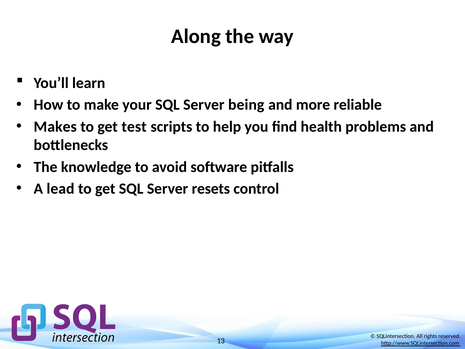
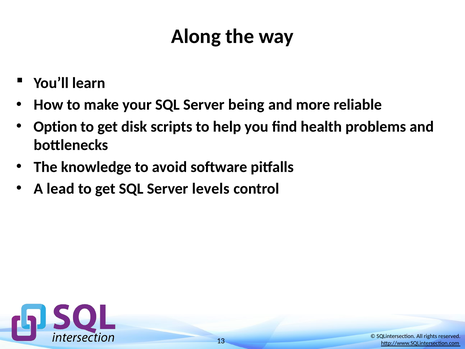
Makes: Makes -> Option (55, 126)
test: test -> disk (134, 126)
resets: resets -> levels (211, 188)
